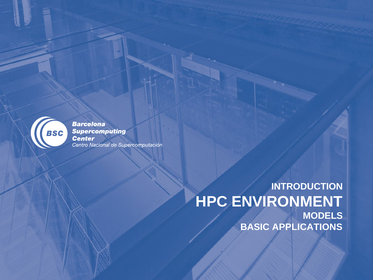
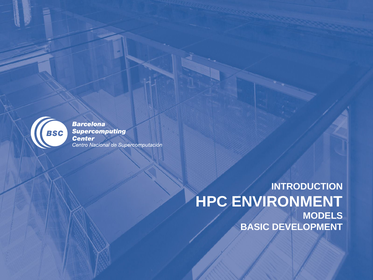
APPLICATIONS: APPLICATIONS -> DEVELOPMENT (307, 227)
